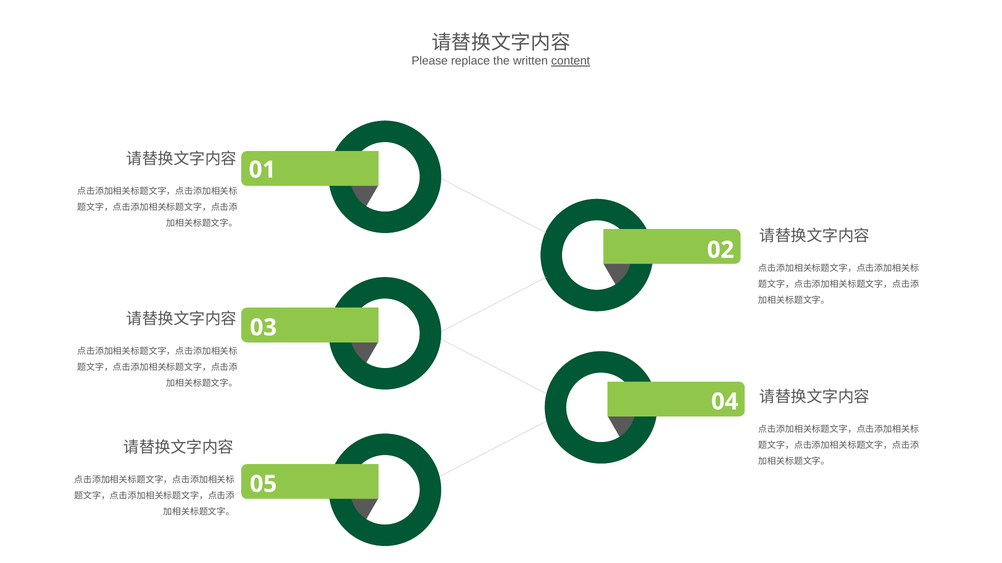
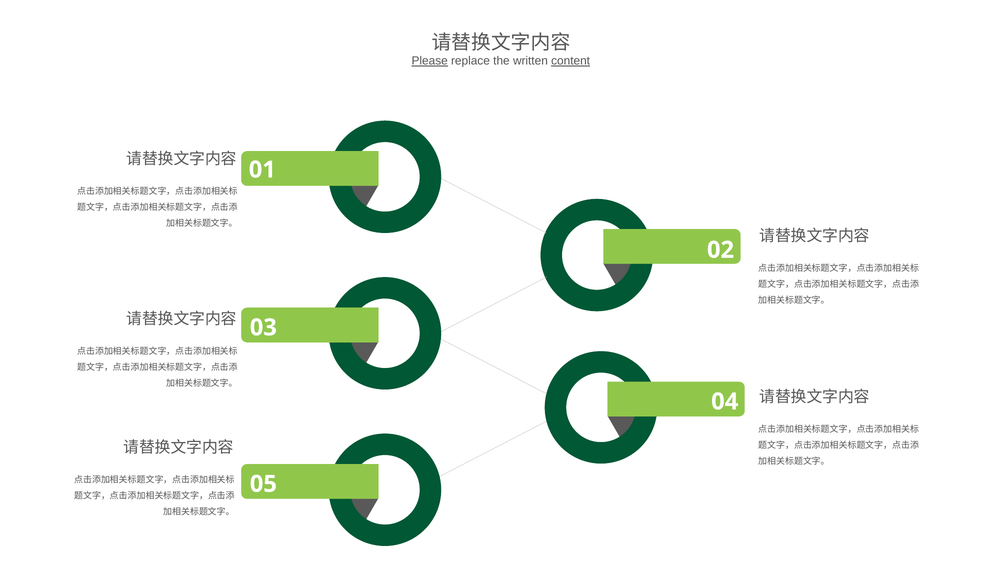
Please underline: none -> present (430, 61)
